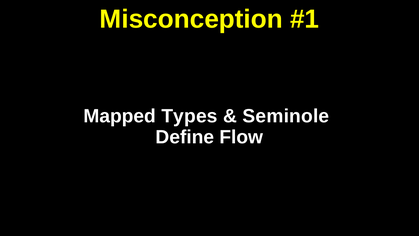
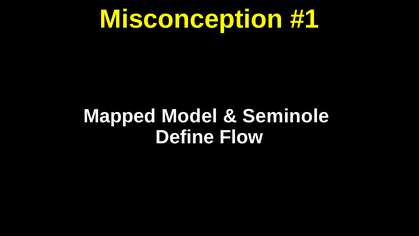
Types: Types -> Model (189, 116)
